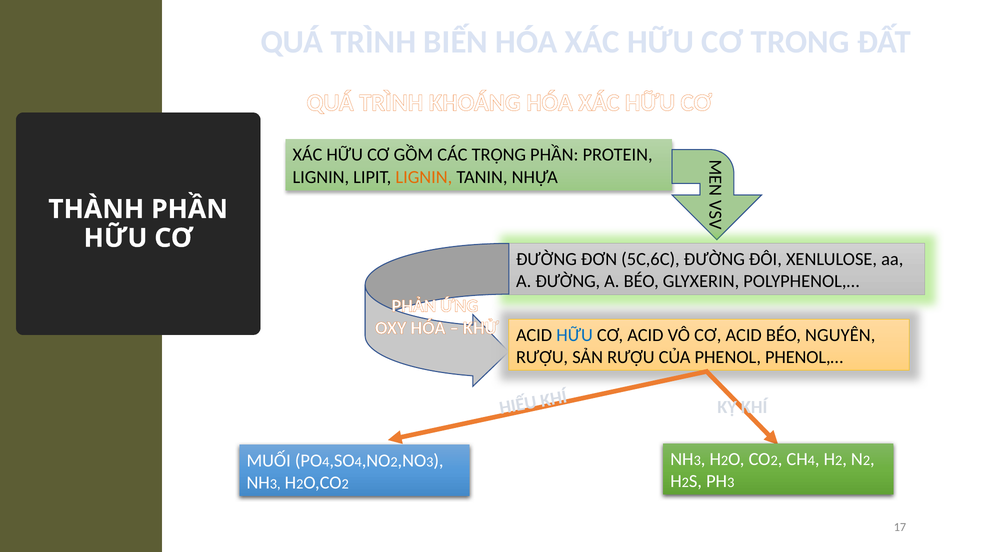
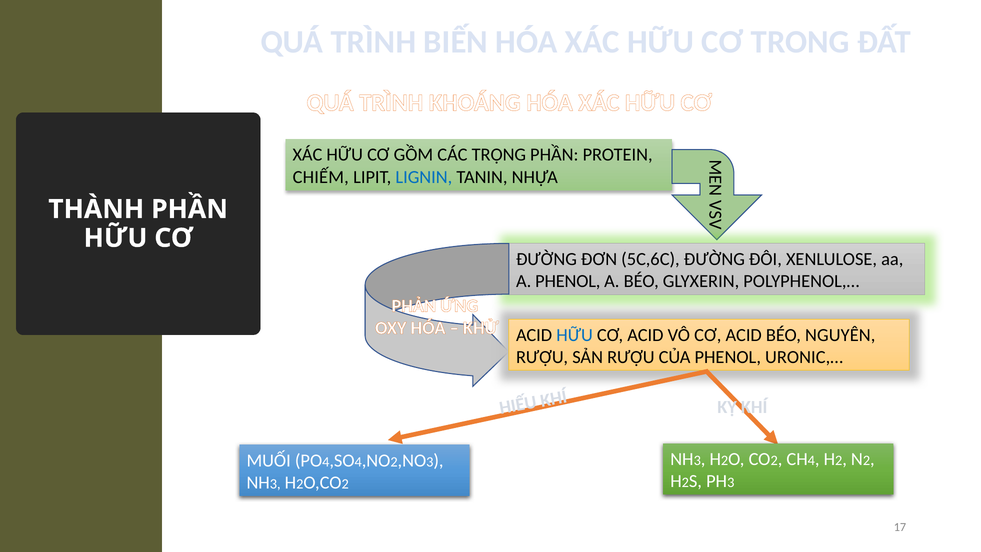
LIGNIN: LIGNIN -> CHIẾM (321, 177)
LIGNIN colour: orange -> blue (424, 177)
A ĐƯỜNG: ĐƯỜNG -> PHENOL (568, 281)
PHENOL,…: PHENOL,… -> URONIC,… (804, 357)
